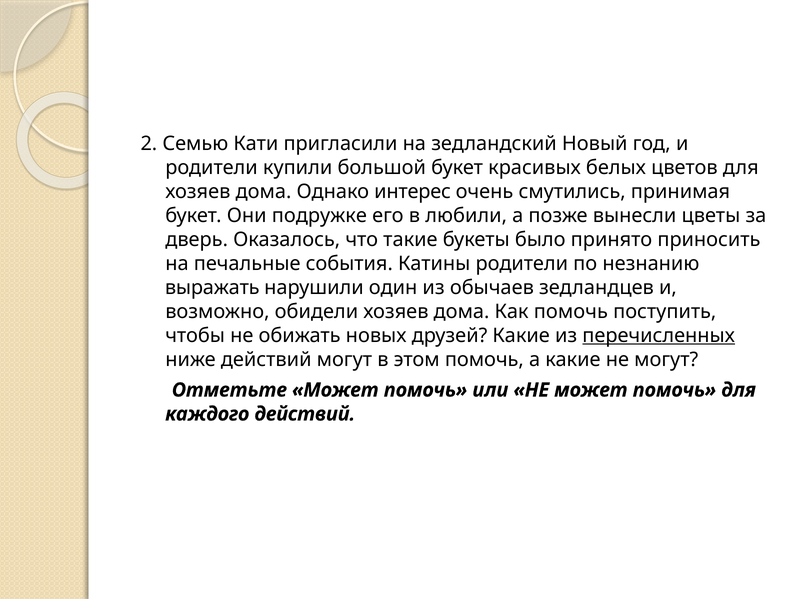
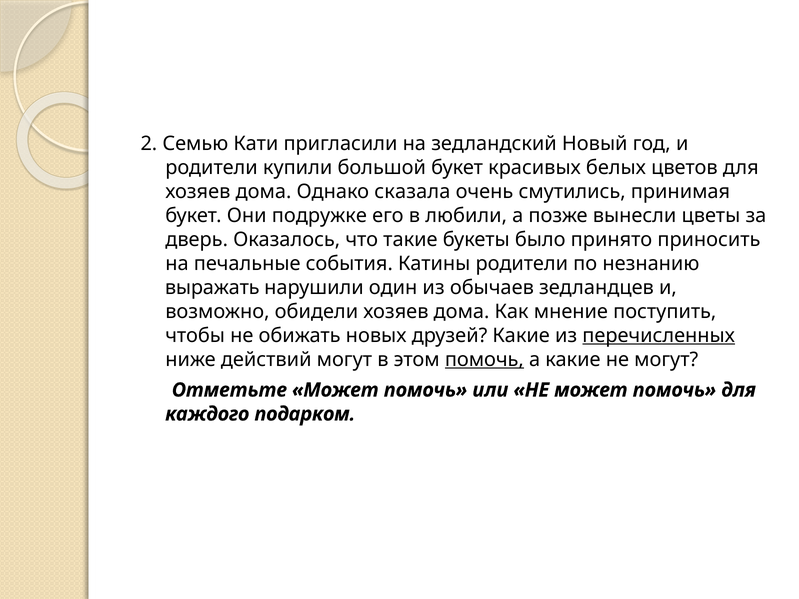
интерес: интерес -> сказала (412, 192)
Как помочь: помочь -> мнение (571, 312)
помочь underline: none -> present (484, 360)
каждого действий: действий -> подарком (305, 414)
